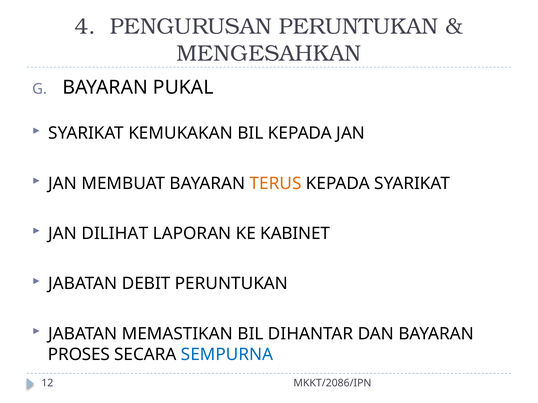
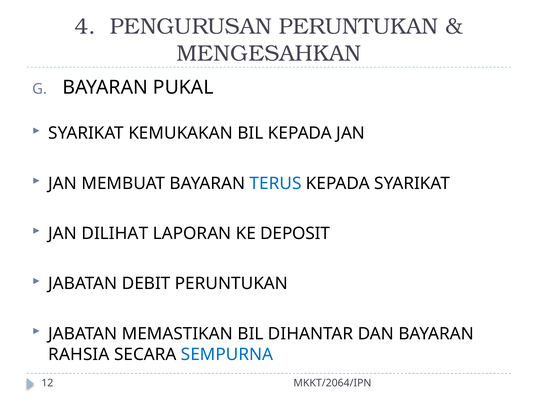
TERUS colour: orange -> blue (276, 184)
KABINET: KABINET -> DEPOSIT (295, 234)
PROSES: PROSES -> RAHSIA (79, 355)
MKKT/2086/IPN: MKKT/2086/IPN -> MKKT/2064/IPN (332, 384)
